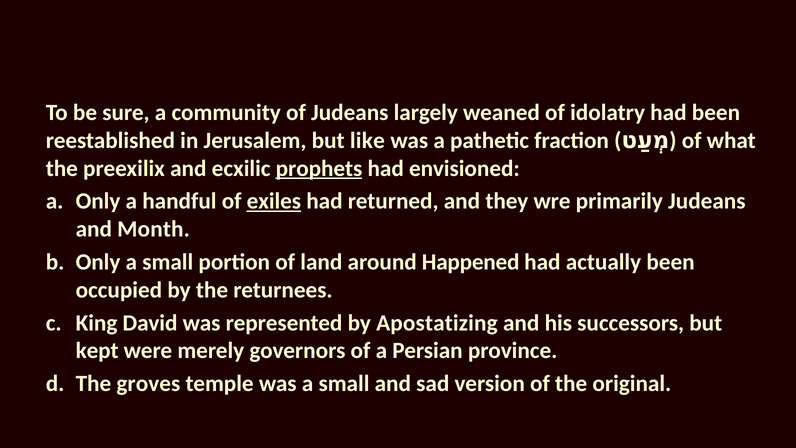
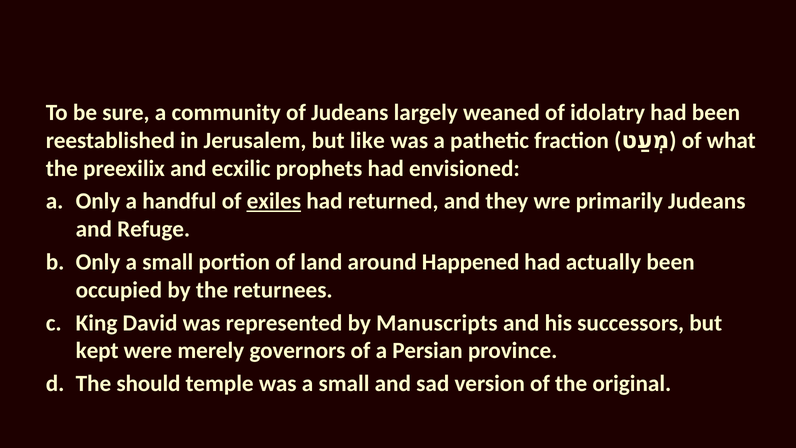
prophets underline: present -> none (319, 168)
Month: Month -> Refuge (154, 229)
Apostatizing: Apostatizing -> Manuscripts (437, 323)
groves: groves -> should (148, 383)
